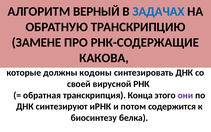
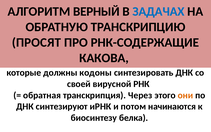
ЗАМЕНЕ: ЗАМЕНЕ -> ПРОСЯТ (36, 42)
Конца: Конца -> Через (140, 95)
они colour: purple -> orange (185, 95)
содержится: содержится -> начинаются (172, 106)
